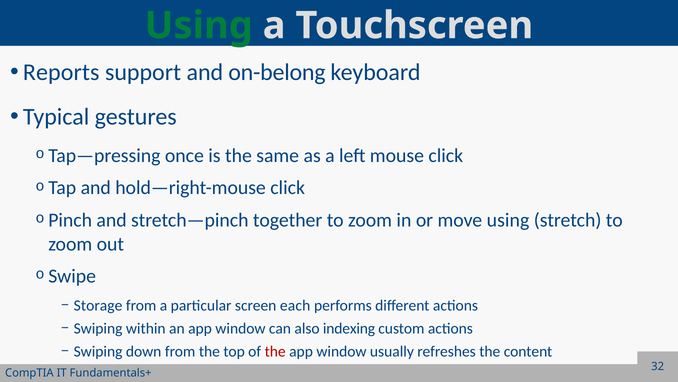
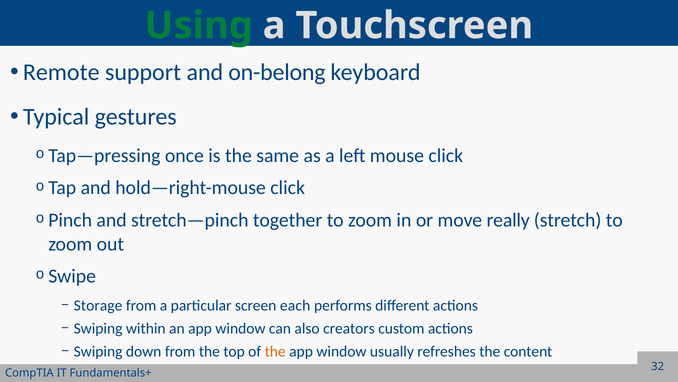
Reports: Reports -> Remote (61, 72)
move using: using -> really (508, 220)
indexing: indexing -> creators (349, 328)
the colour: red -> orange (275, 351)
